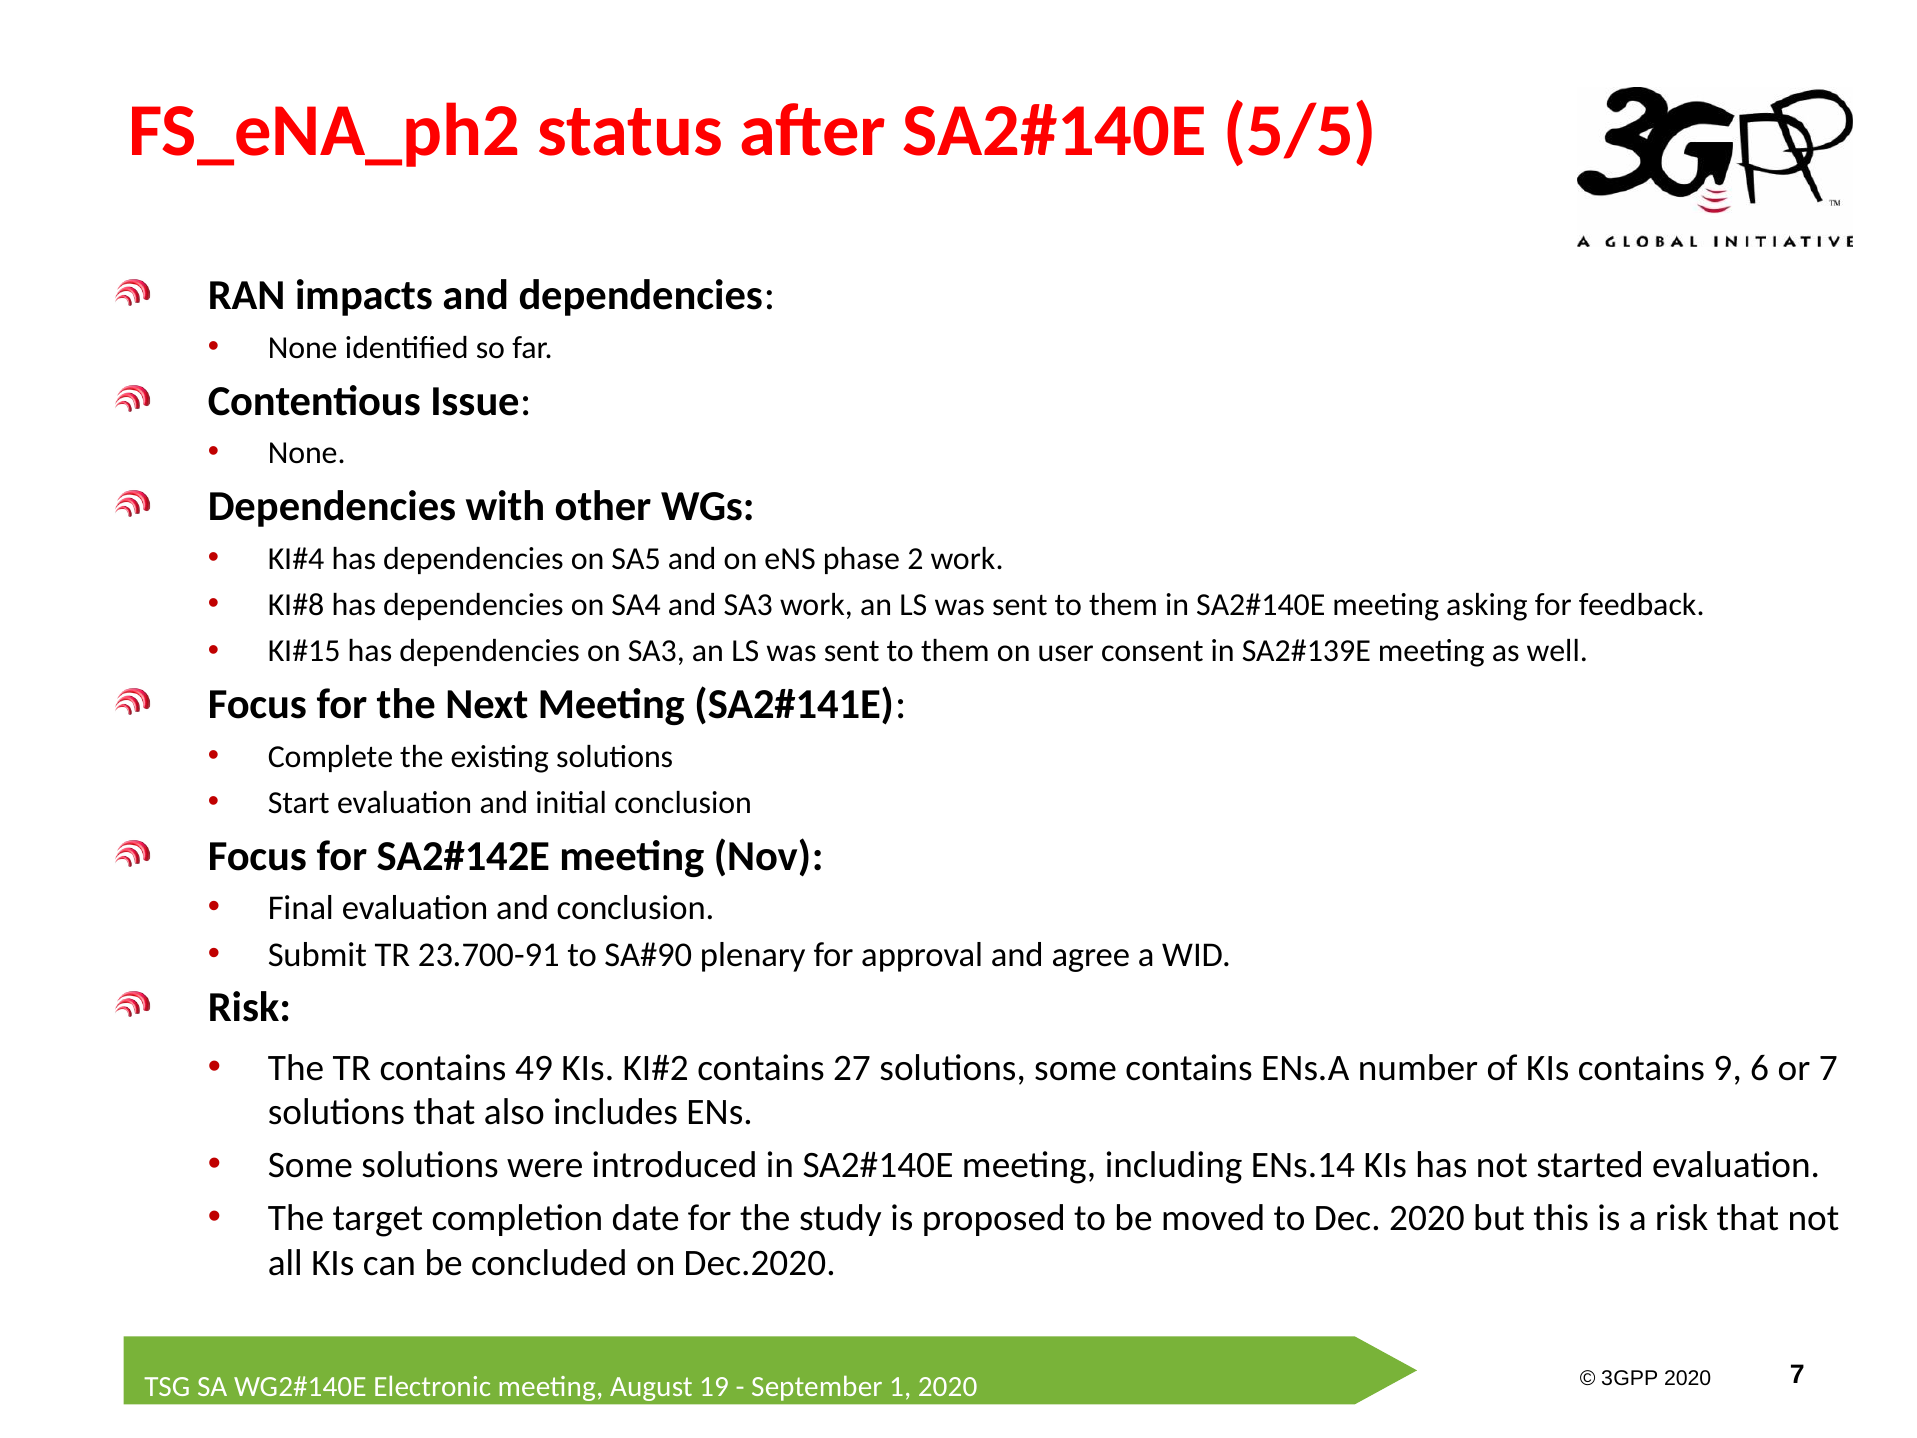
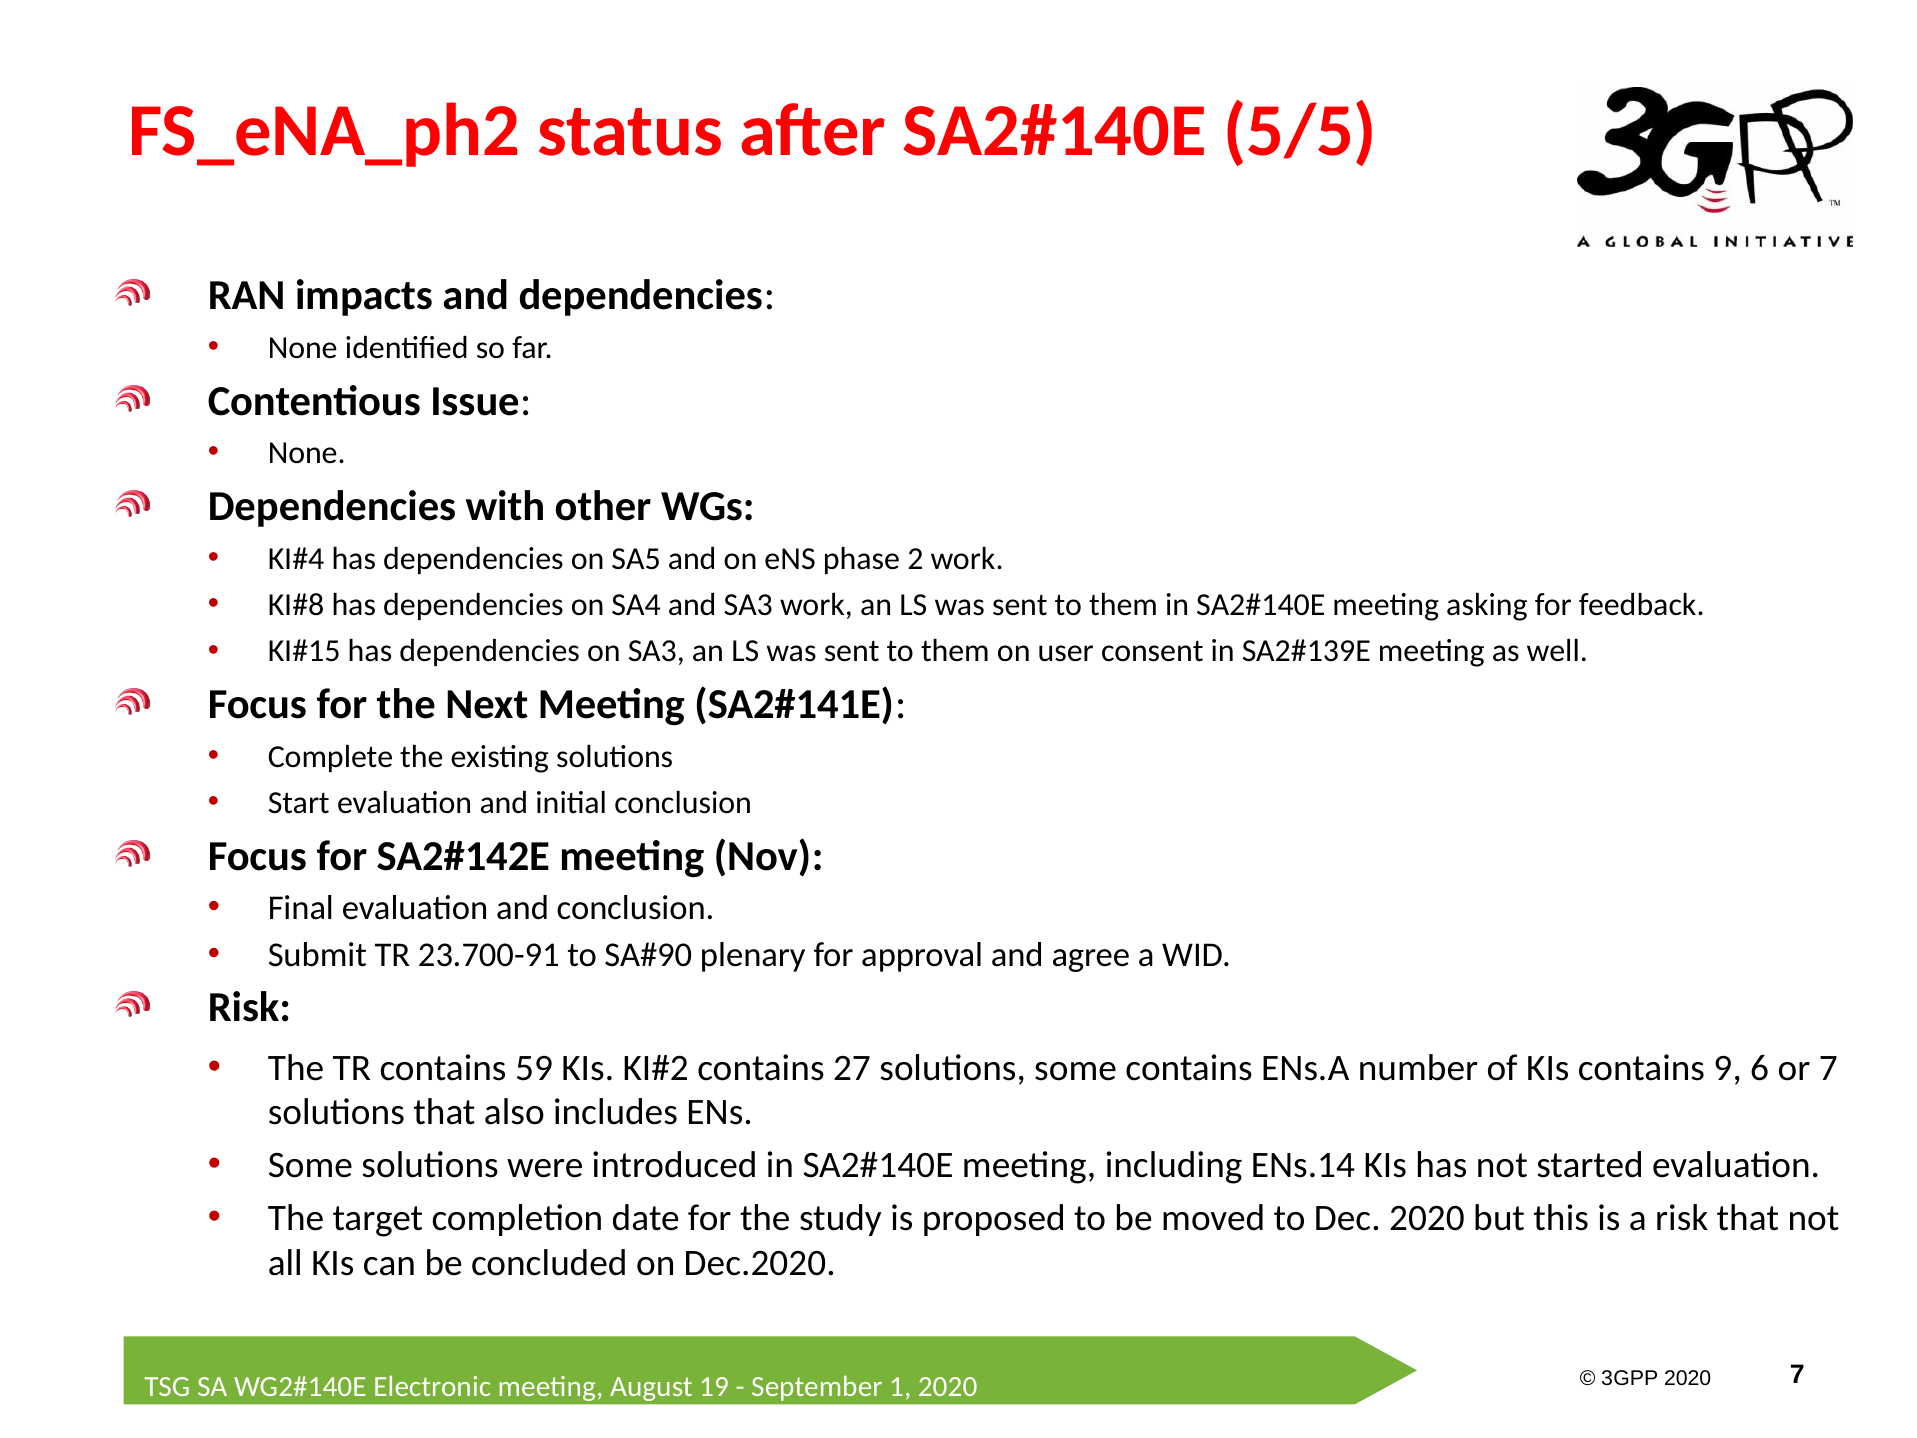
49: 49 -> 59 (534, 1068)
